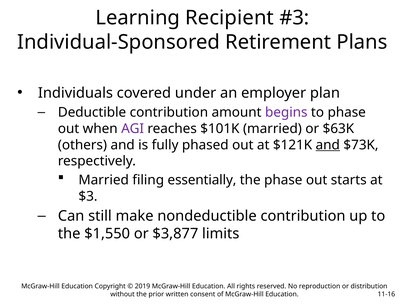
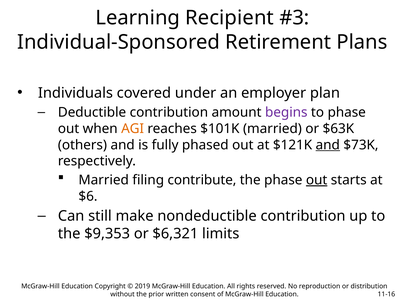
AGI colour: purple -> orange (133, 129)
essentially: essentially -> contribute (202, 180)
out underline: none -> present (317, 180)
$3: $3 -> $6 (88, 196)
$1,550: $1,550 -> $9,353 (107, 234)
$3,877: $3,877 -> $6,321 (175, 234)
